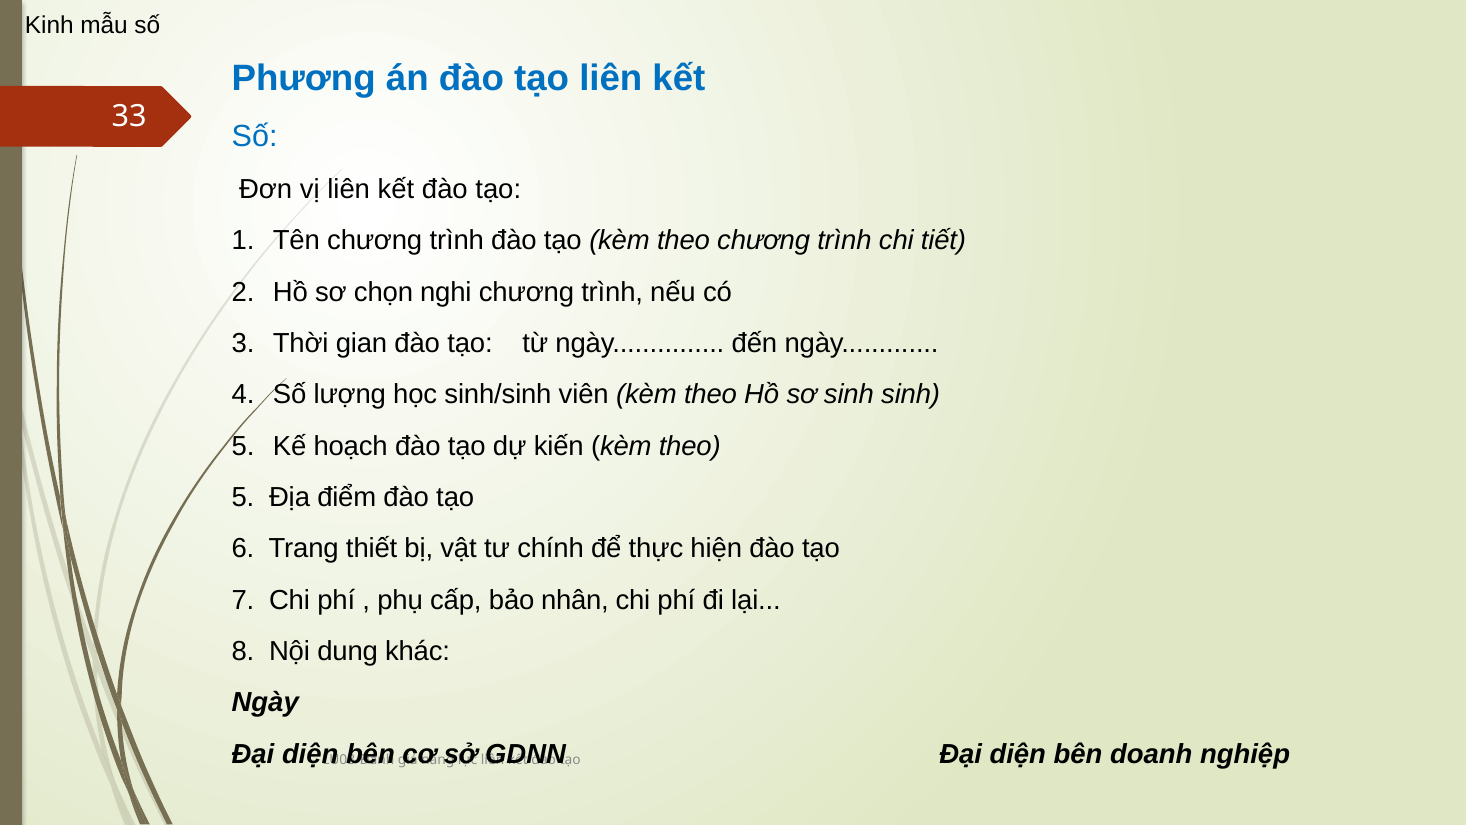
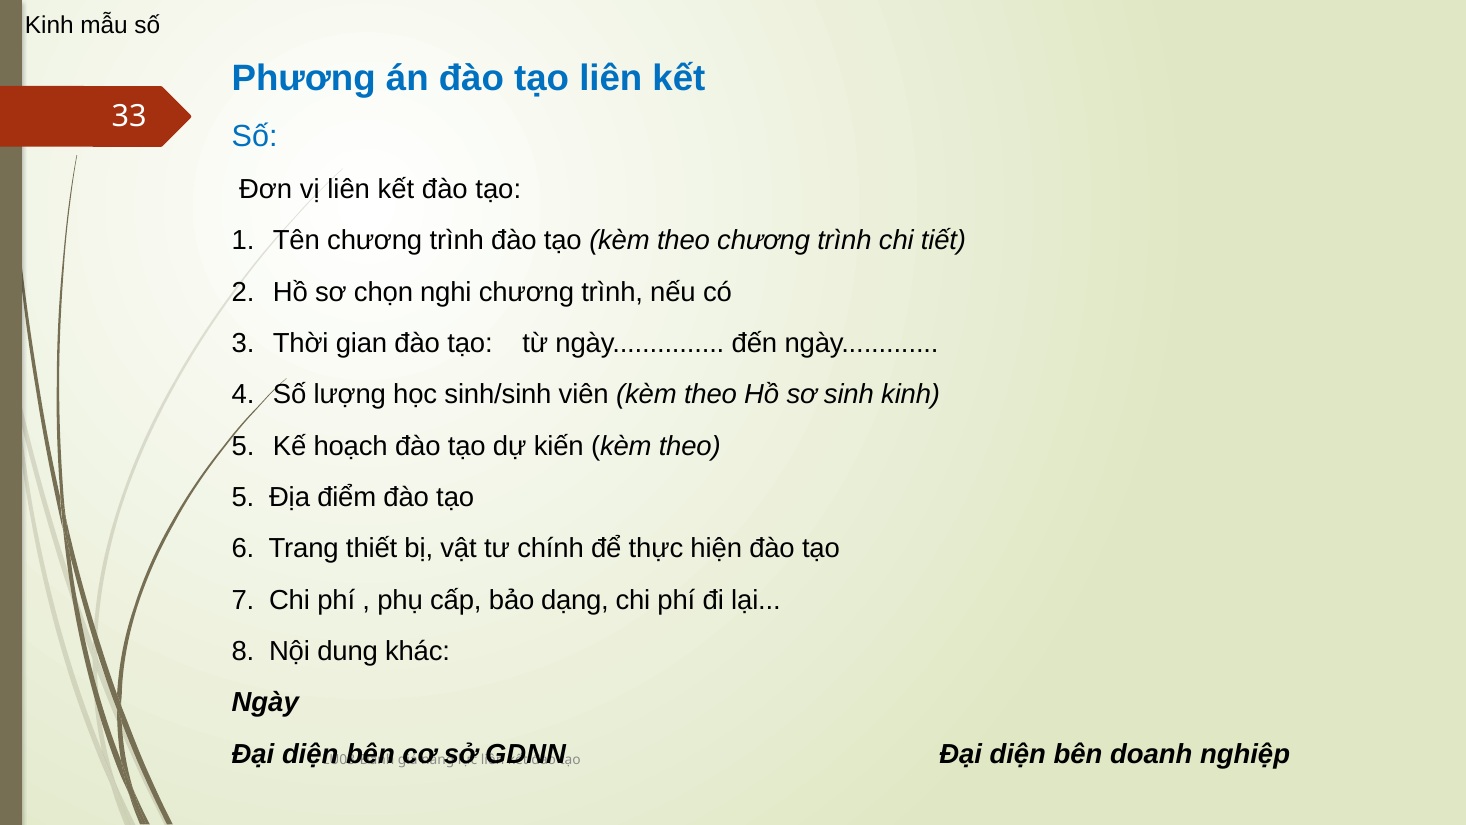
sinh sinh: sinh -> kinh (911, 395)
nhân: nhân -> dạng (575, 600)
